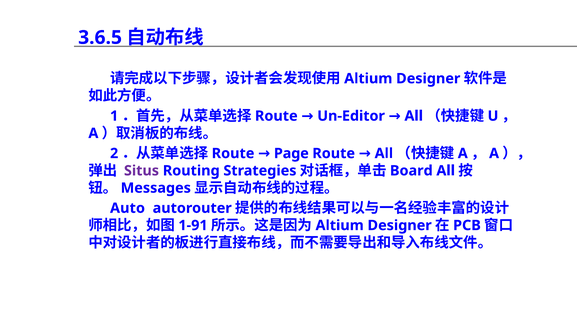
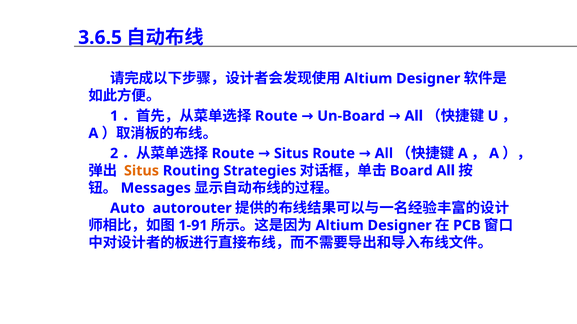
Un-Editor: Un-Editor -> Un-Board (351, 116)
Route Page: Page -> Situs (291, 154)
Situs colour: purple -> orange (141, 171)
